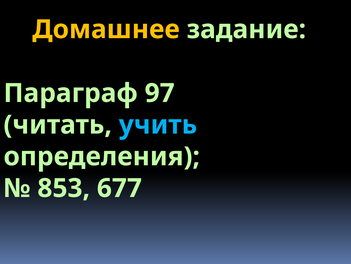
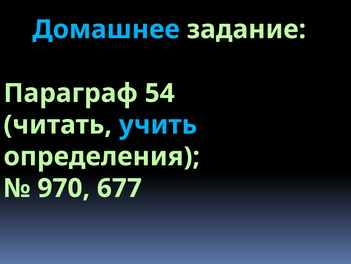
Домашнее colour: yellow -> light blue (106, 29)
97: 97 -> 54 (160, 93)
853: 853 -> 970 (64, 188)
